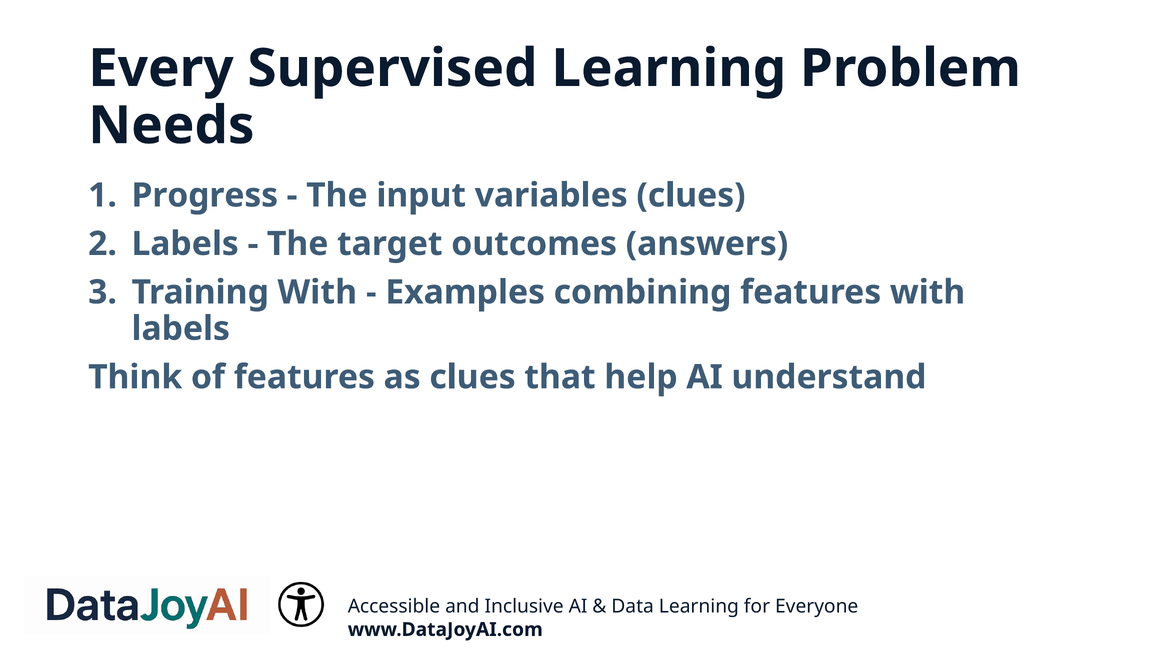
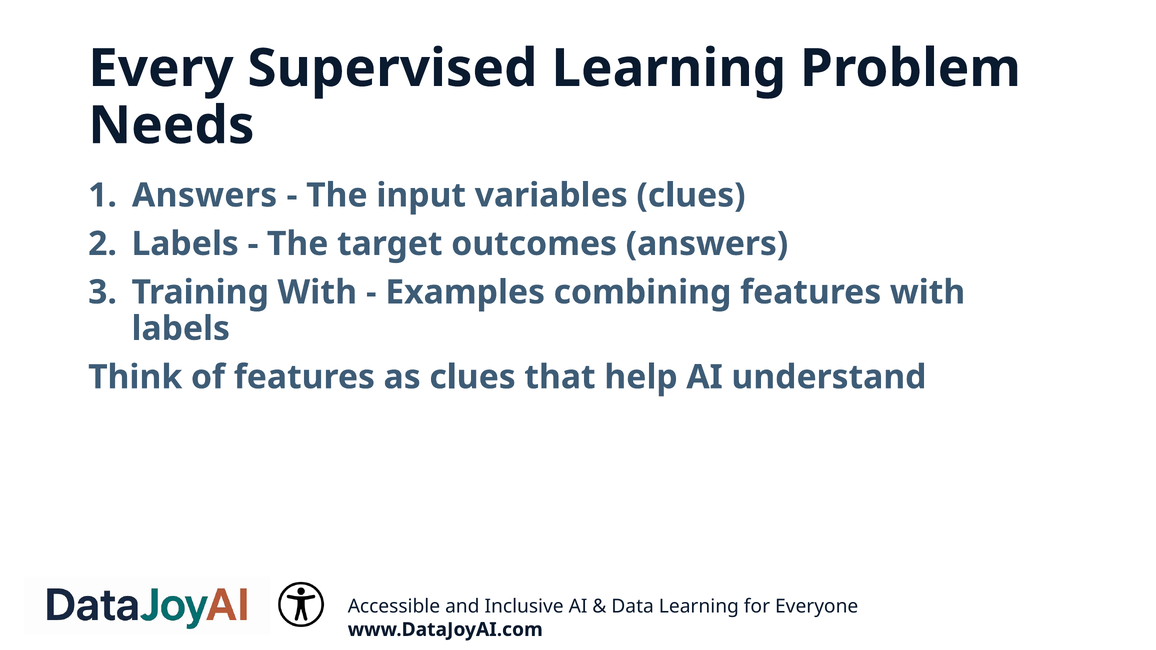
Progress: Progress -> Answers (205, 195)
